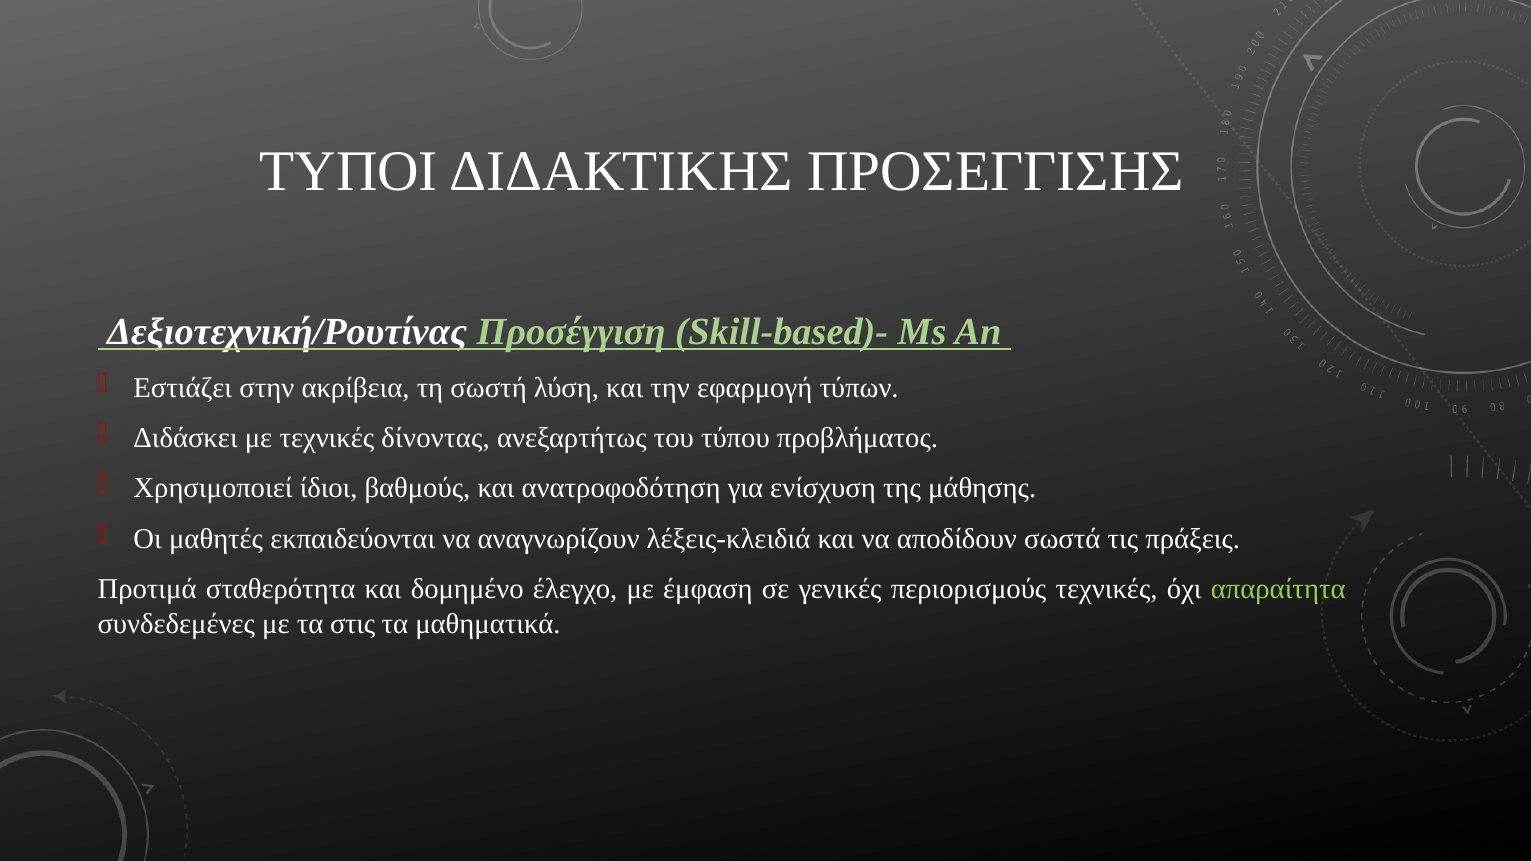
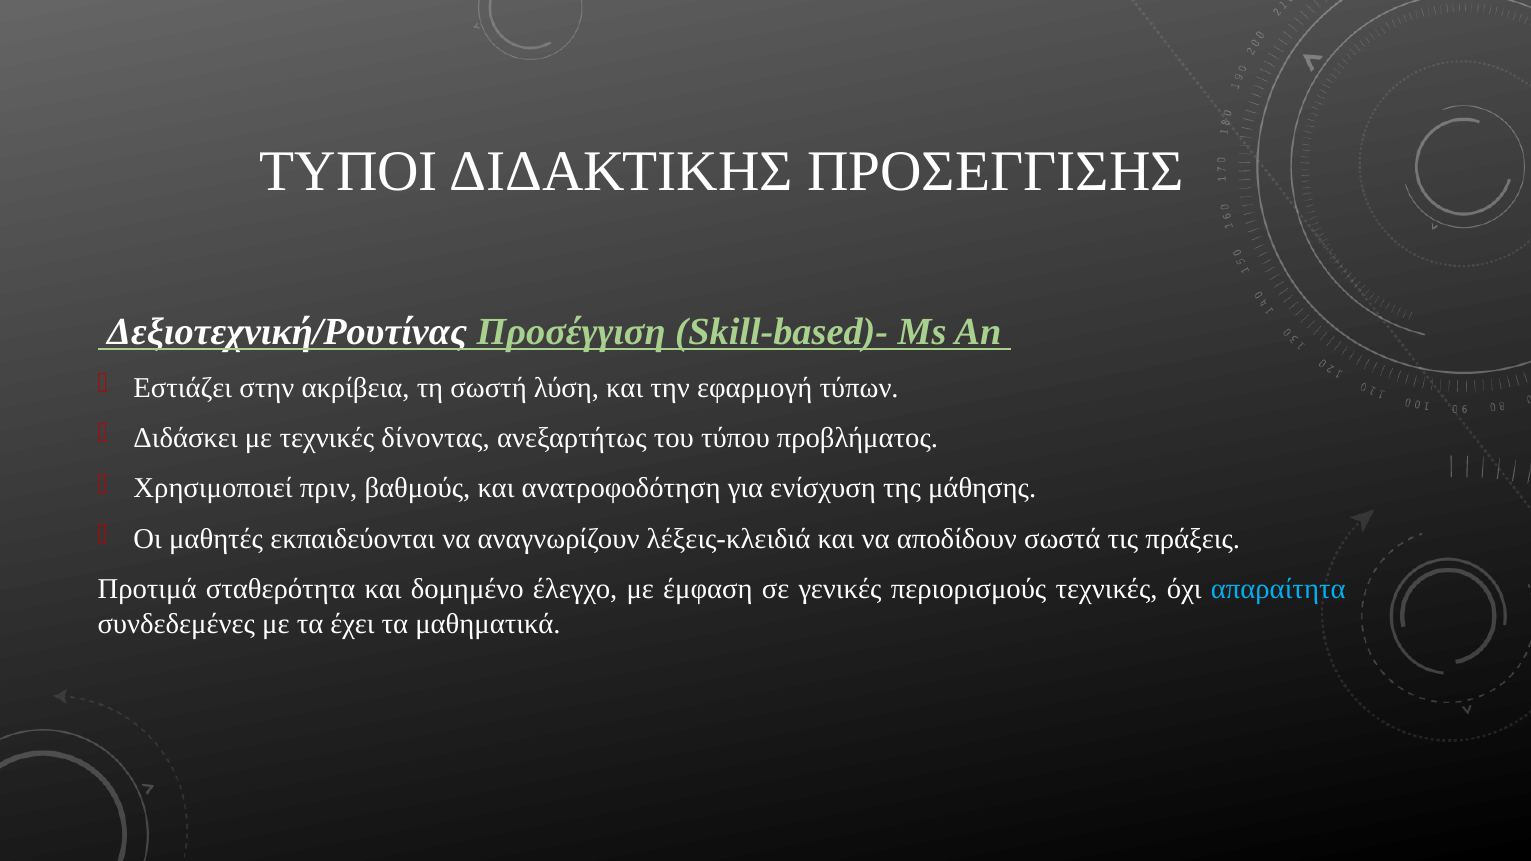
ίδιοι: ίδιοι -> πριν (328, 489)
απαραίτητα colour: light green -> light blue (1278, 589)
στις: στις -> έχει (353, 624)
